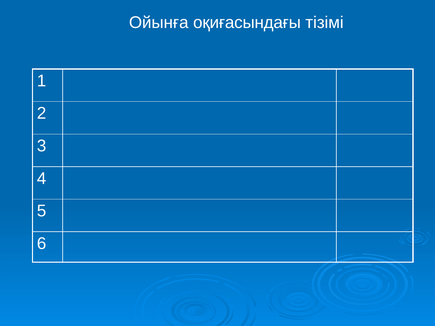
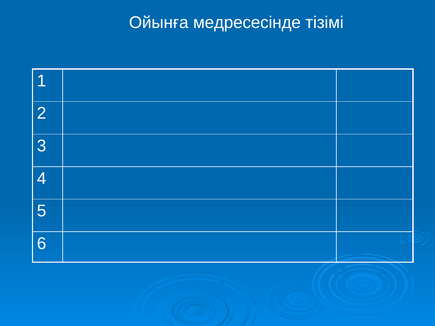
оқиғасындағы: оқиғасындағы -> медресесінде (247, 23)
